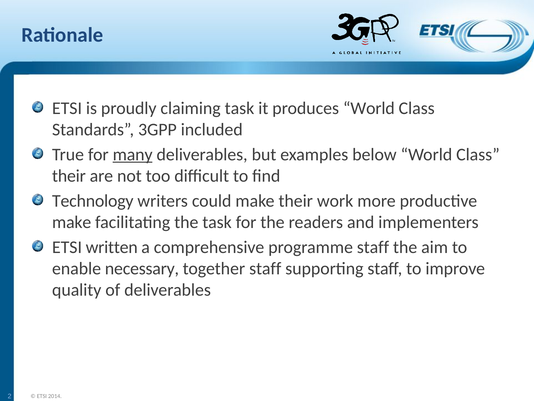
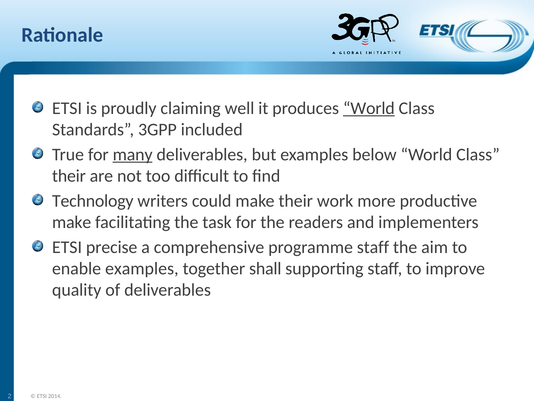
claiming task: task -> well (240, 108)
World underline: none -> present (369, 108)
written: written -> precise (112, 247)
enable necessary: necessary -> examples (142, 268)
together staff: staff -> shall (265, 268)
